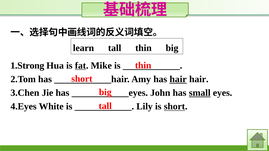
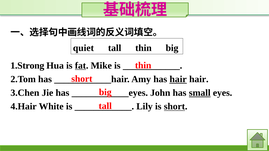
learn: learn -> quiet (83, 48)
4.Eyes: 4.Eyes -> 4.Hair (24, 107)
